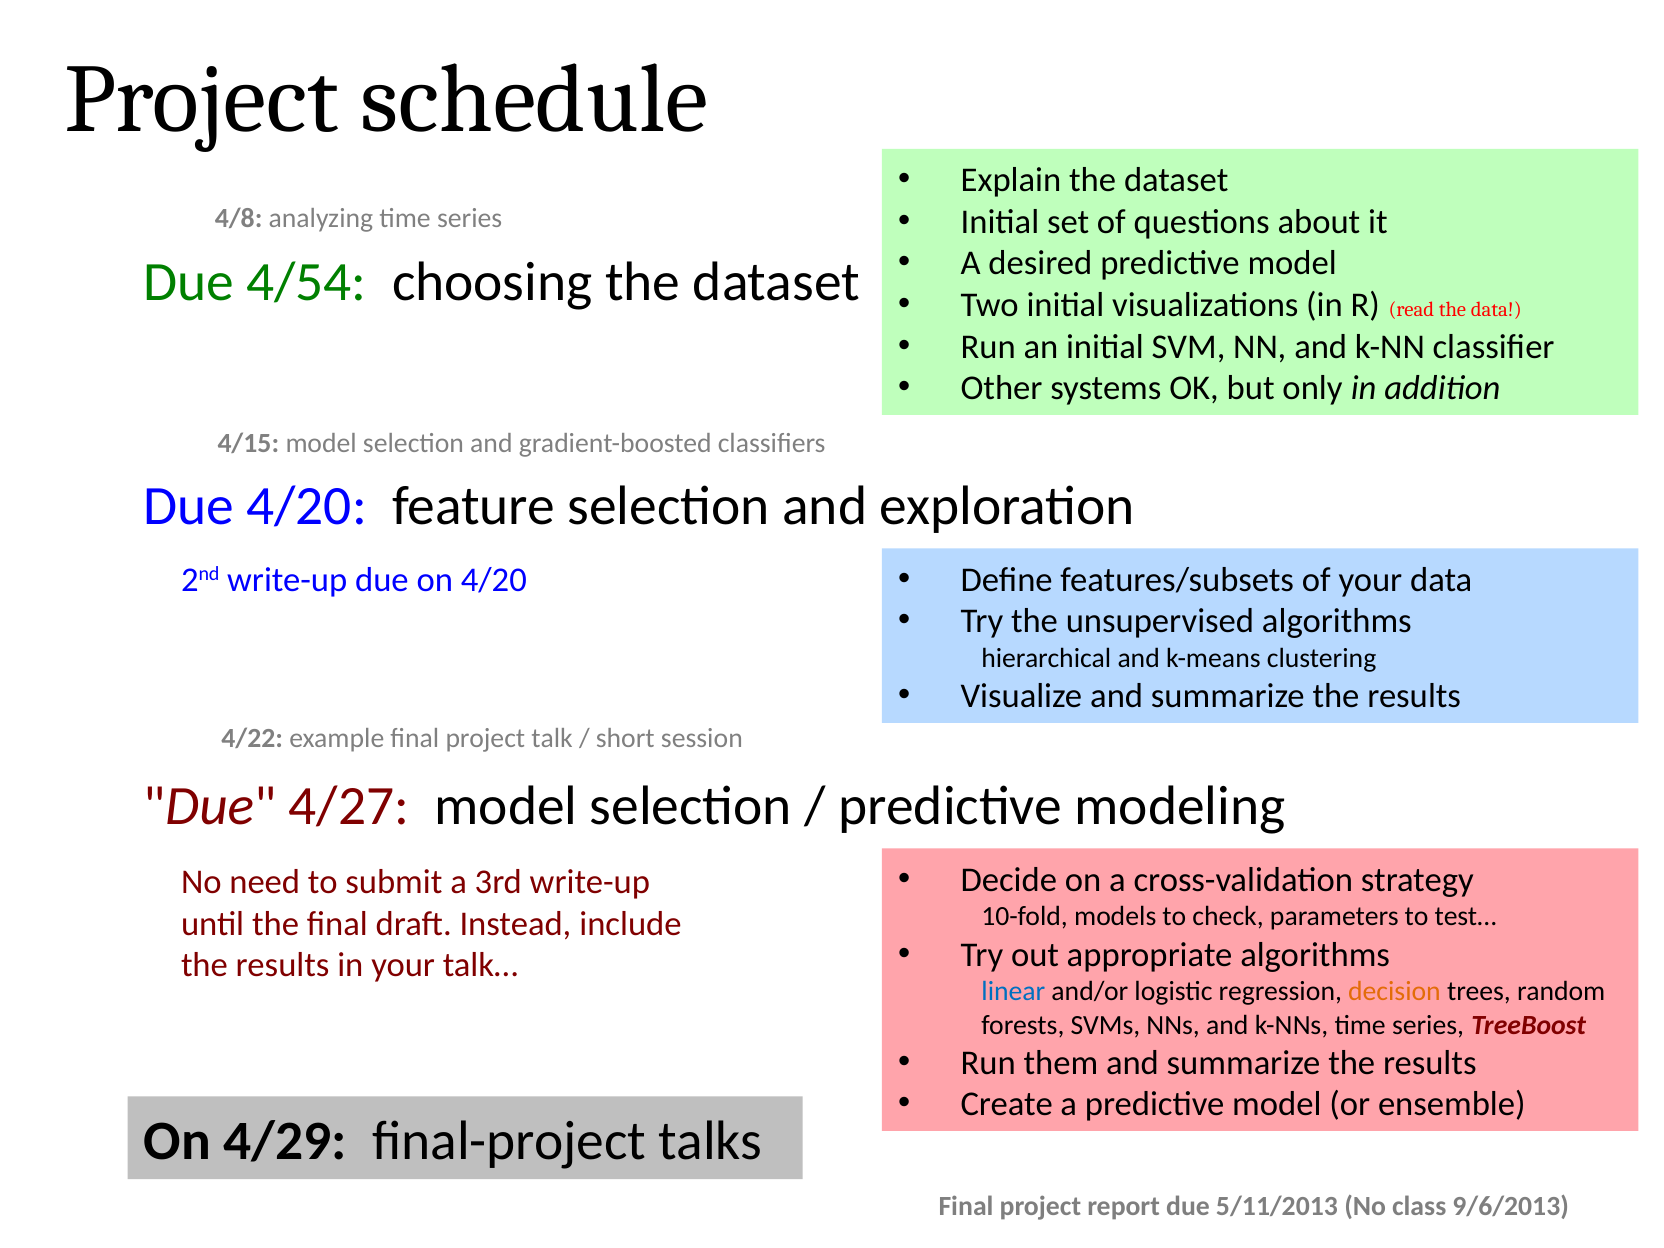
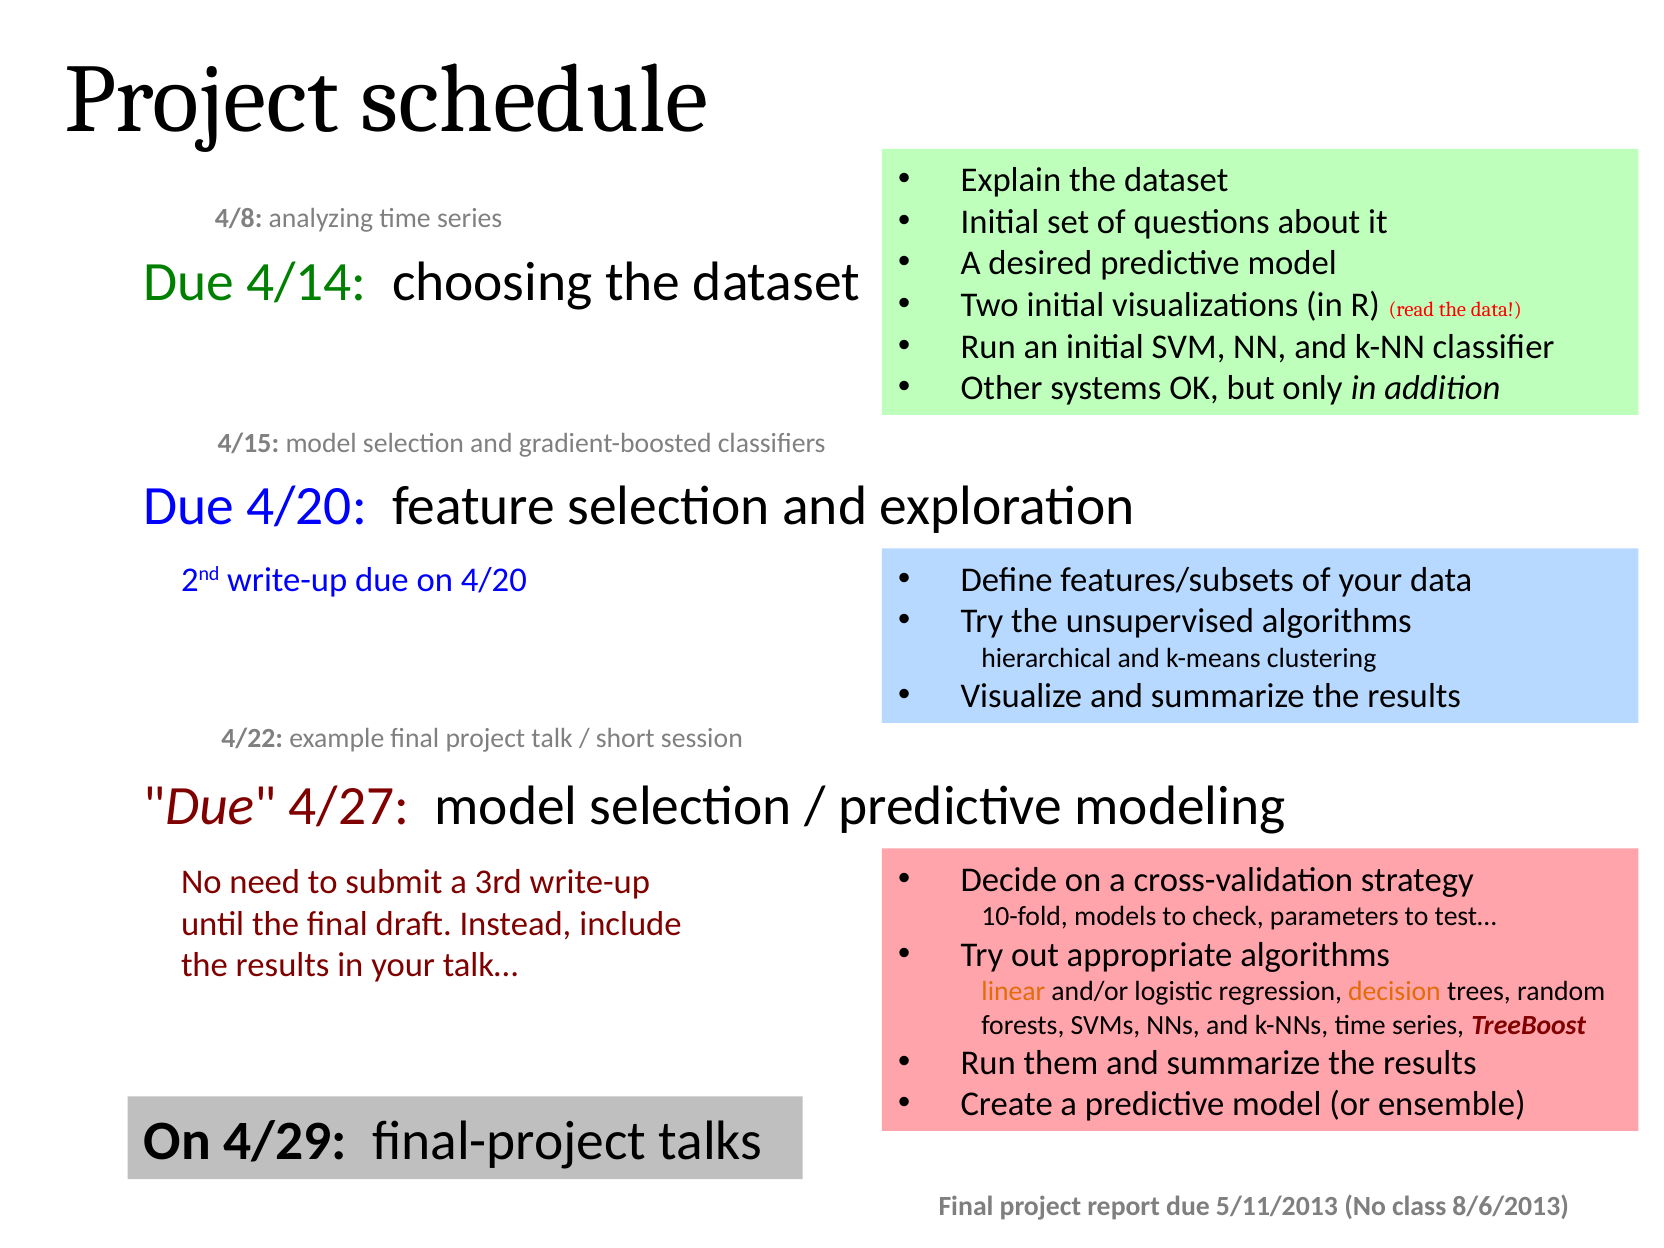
4/54: 4/54 -> 4/14 (307, 283)
linear colour: blue -> orange (1013, 992)
9/6/2013: 9/6/2013 -> 8/6/2013 (1511, 1206)
